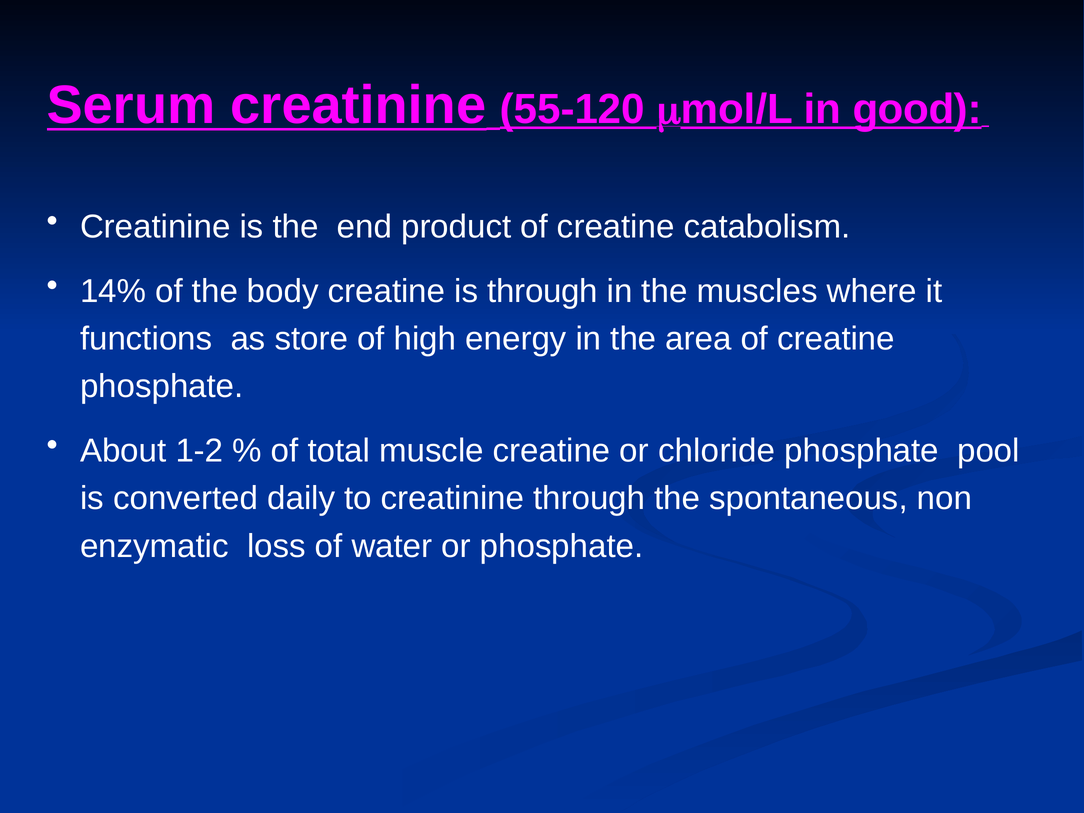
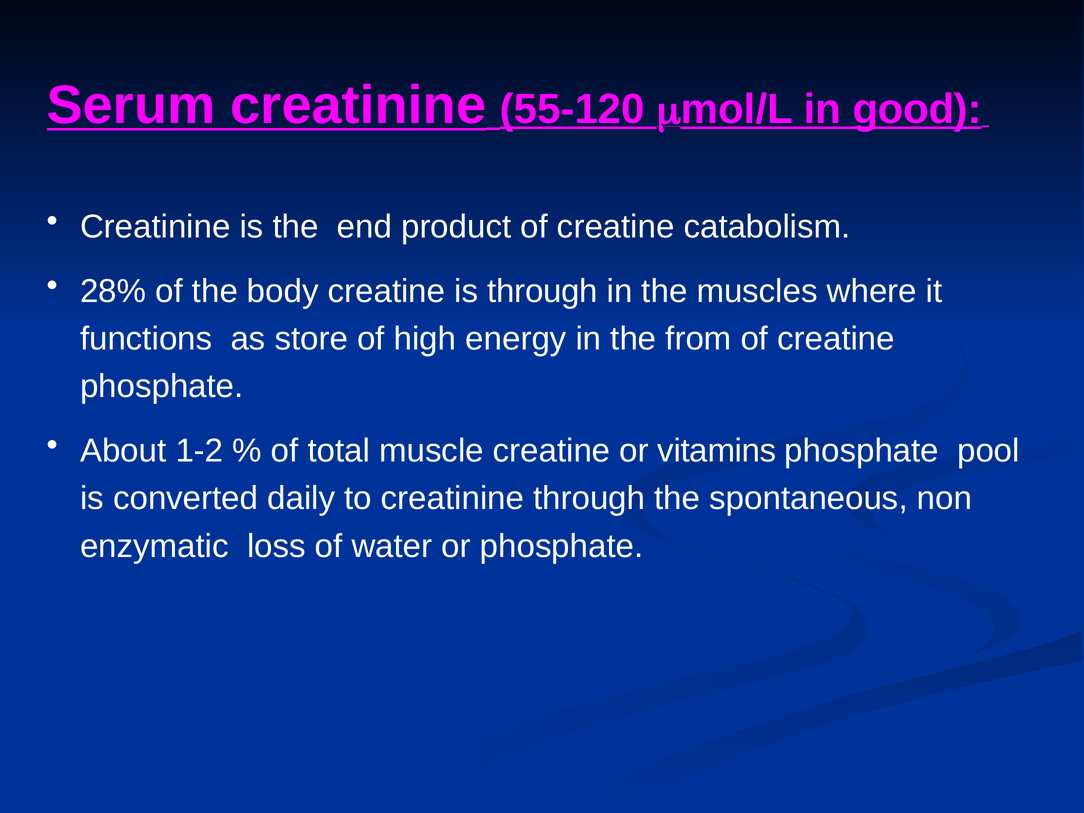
14%: 14% -> 28% (113, 291)
area: area -> from (699, 339)
chloride: chloride -> vitamins (717, 451)
